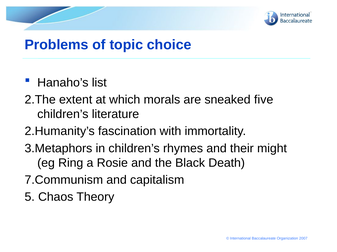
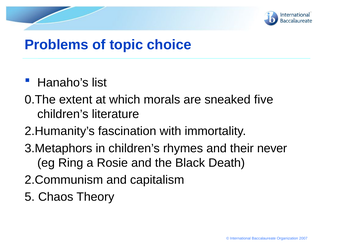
2.The: 2.The -> 0.The (40, 100)
might: might -> never (272, 149)
7.Communism: 7.Communism -> 2.Communism (64, 180)
